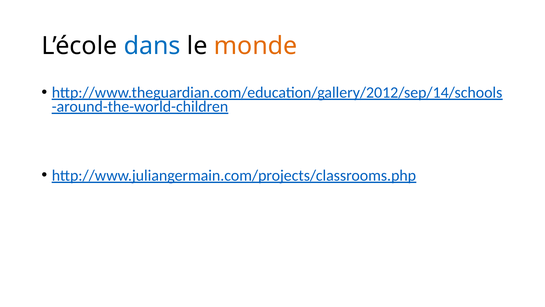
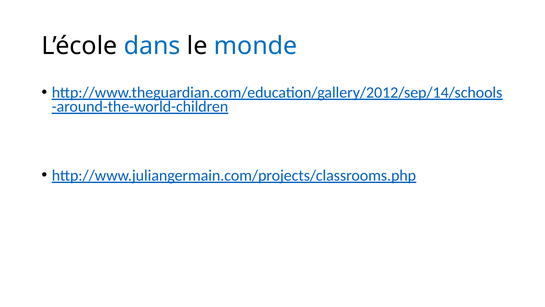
monde colour: orange -> blue (256, 46)
